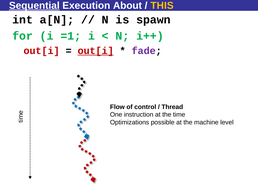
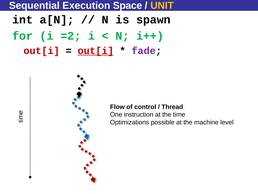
Sequential underline: present -> none (34, 6)
About: About -> Space (128, 6)
THIS: THIS -> UNIT (162, 6)
=1: =1 -> =2 (71, 36)
